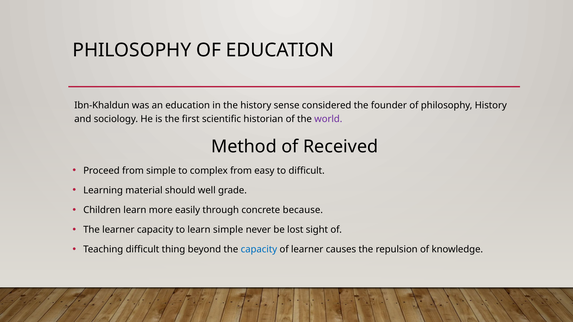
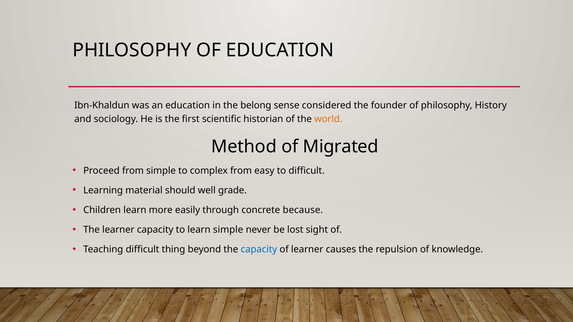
the history: history -> belong (256, 106)
world colour: purple -> orange (328, 119)
Received: Received -> Migrated (341, 147)
